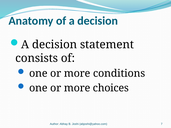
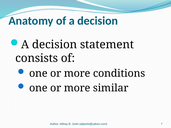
choices: choices -> similar (111, 88)
